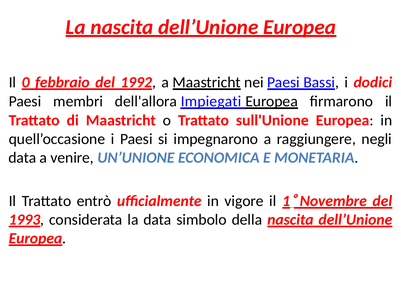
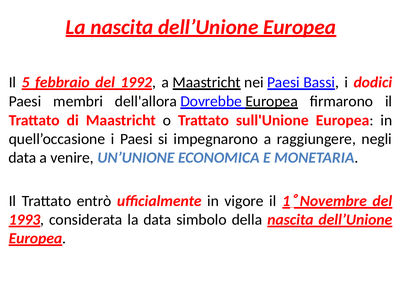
0: 0 -> 5 (26, 83)
Impiegati: Impiegati -> Dovrebbe (211, 102)
